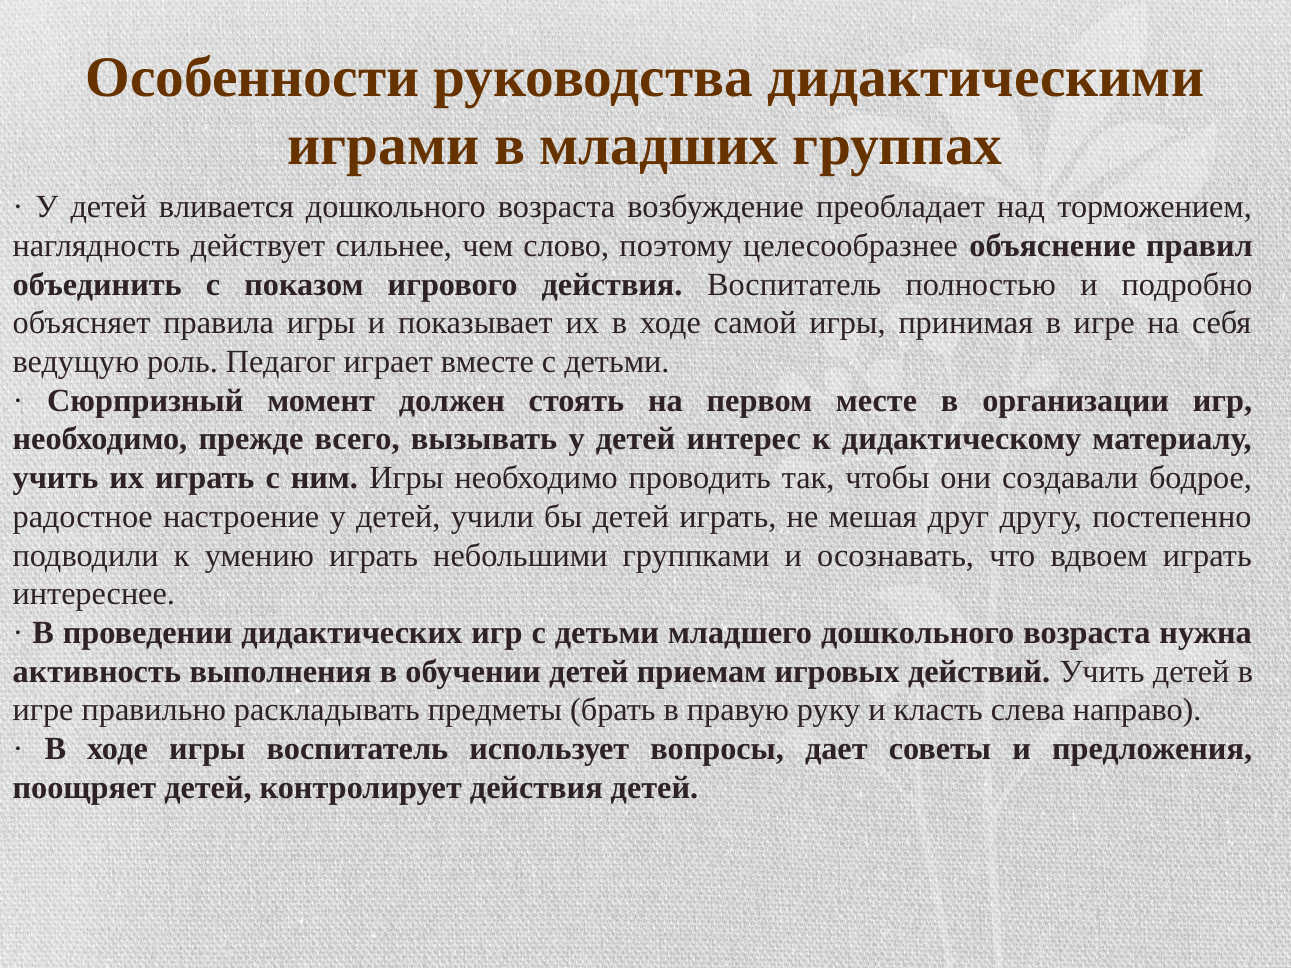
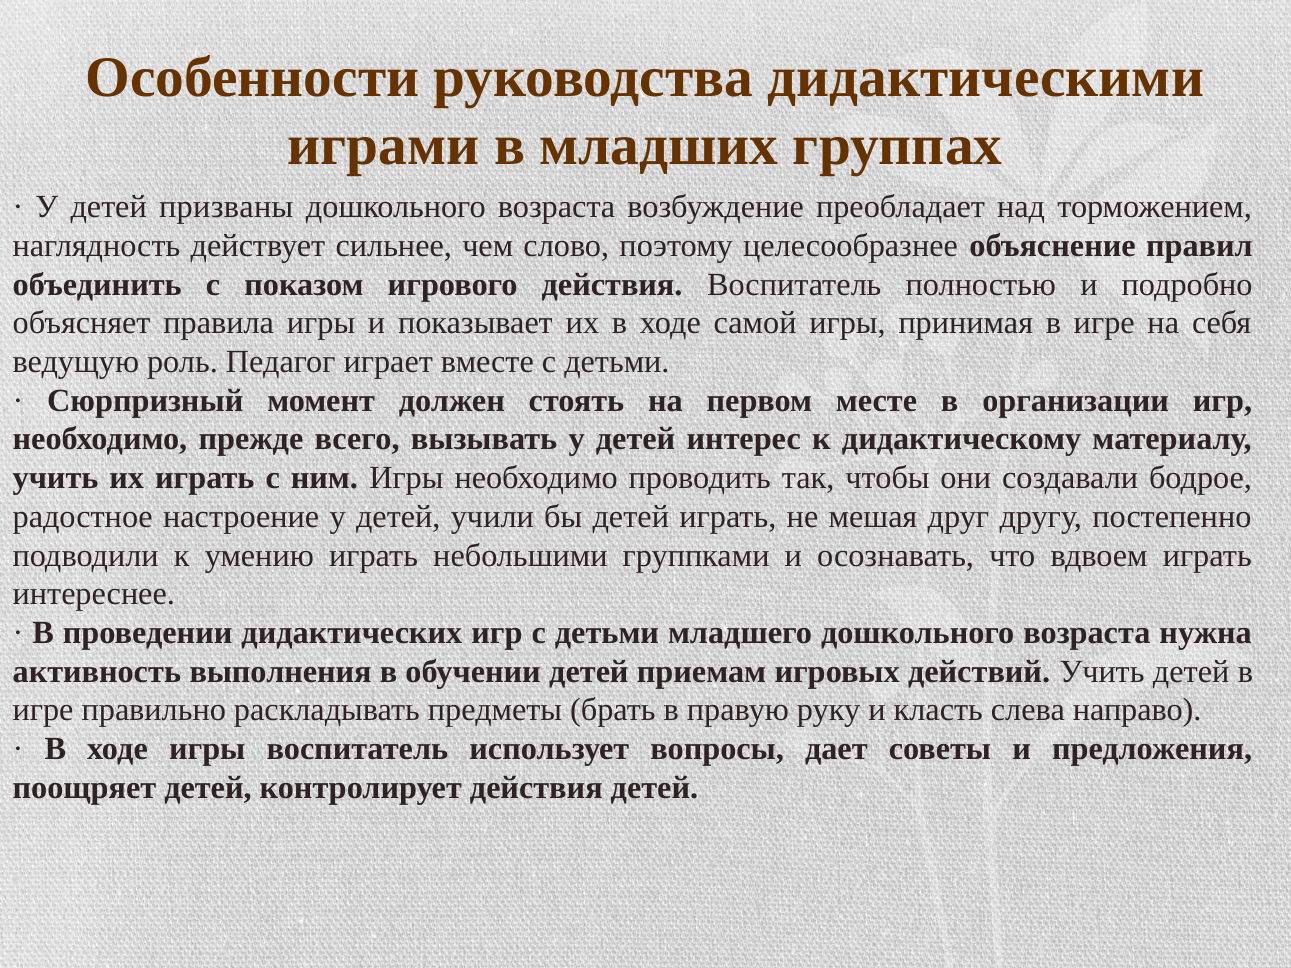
вливается: вливается -> призваны (226, 207)
